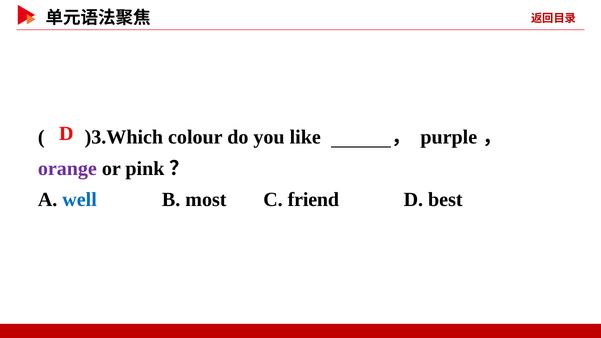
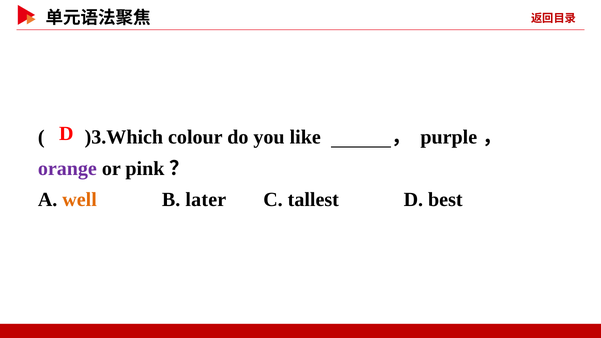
well colour: blue -> orange (80, 200)
most: most -> later (206, 200)
friend: friend -> tallest (313, 200)
